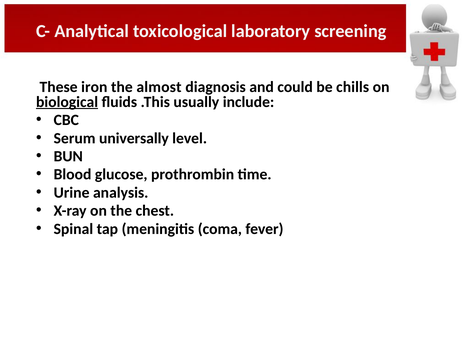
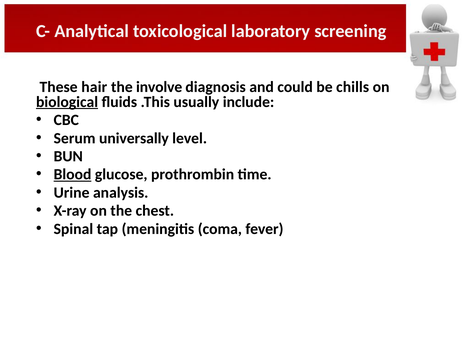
iron: iron -> hair (94, 87)
almost: almost -> involve (159, 87)
Blood underline: none -> present (73, 174)
